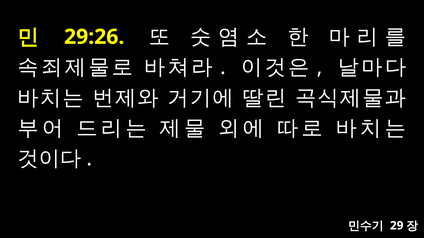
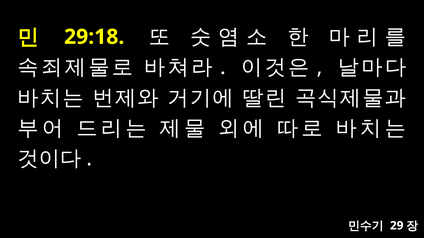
29:26: 29:26 -> 29:18 (94, 37)
